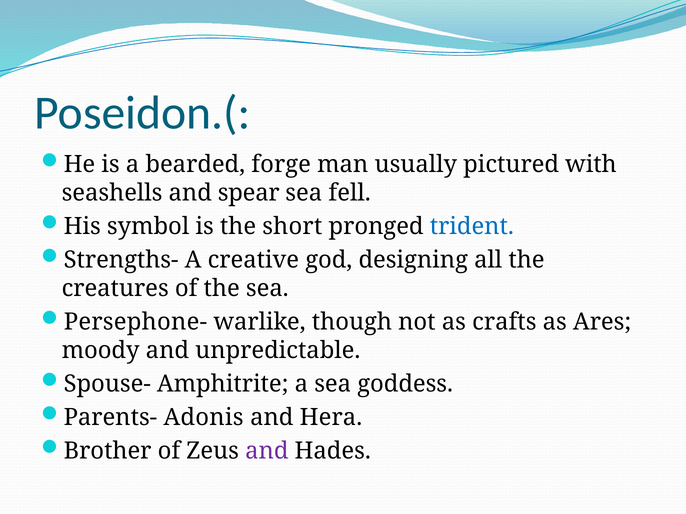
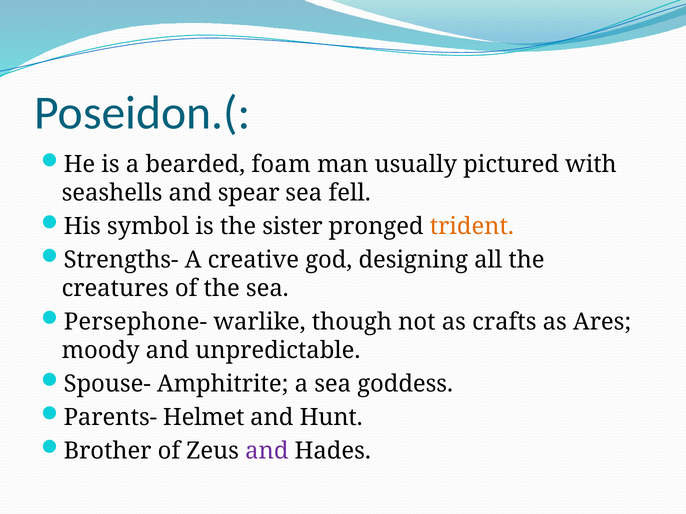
forge: forge -> foam (281, 165)
short: short -> sister (292, 227)
trident colour: blue -> orange (472, 227)
Adonis: Adonis -> Helmet (204, 418)
Hera: Hera -> Hunt (331, 418)
